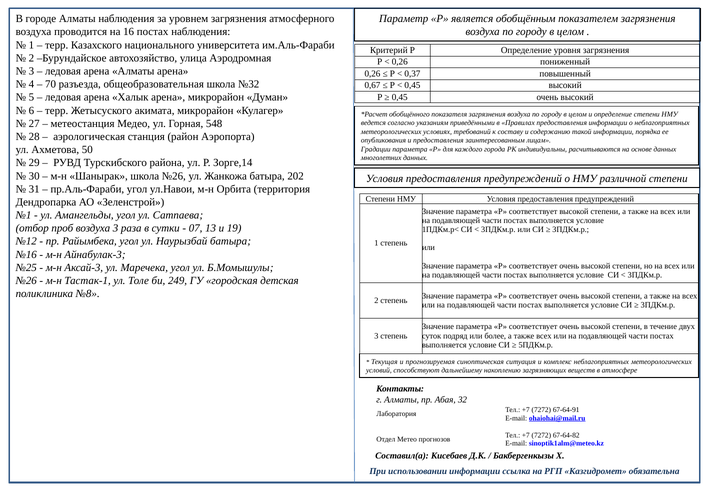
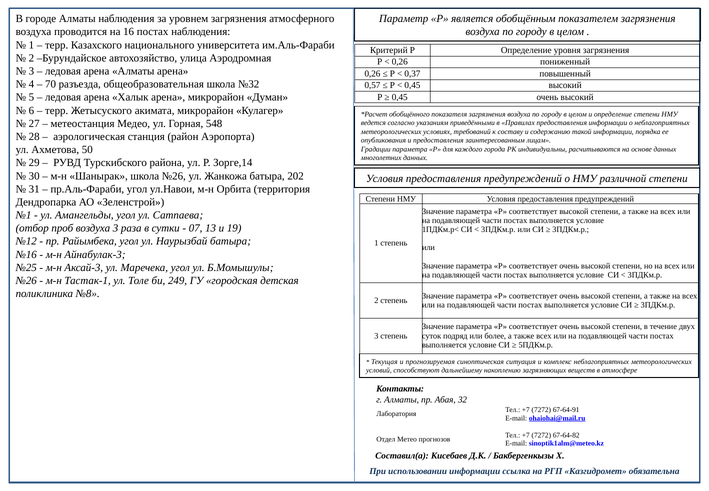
0,67: 0,67 -> 0,57 (372, 85)
